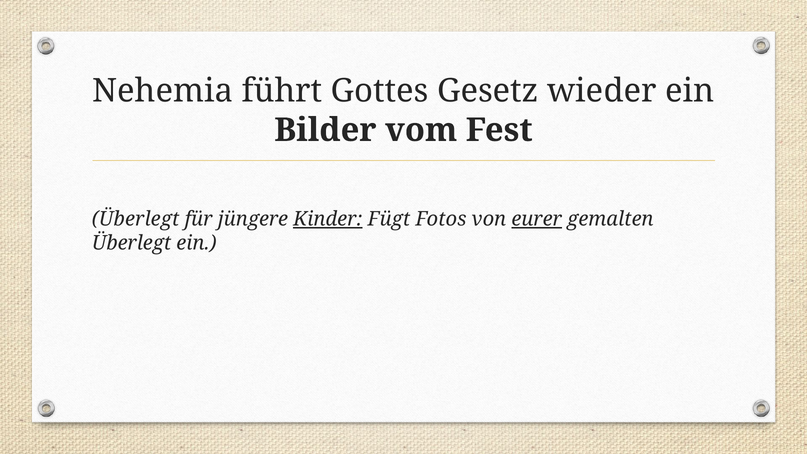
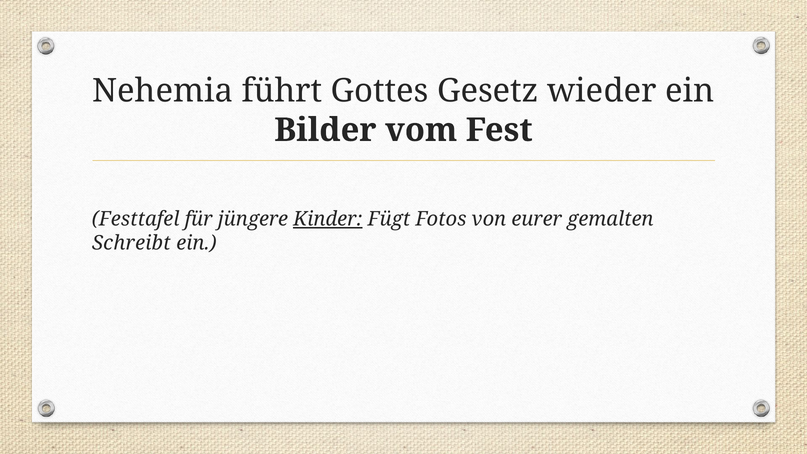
Überlegt: Überlegt -> Festtafel (136, 219)
eurer underline: present -> none (537, 219)
Überlegt: Überlegt -> Schreibt (131, 243)
